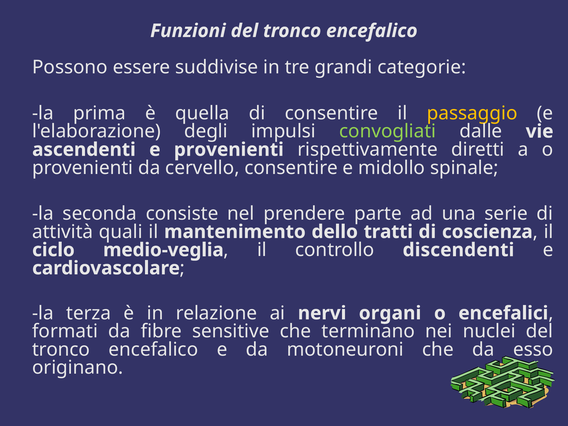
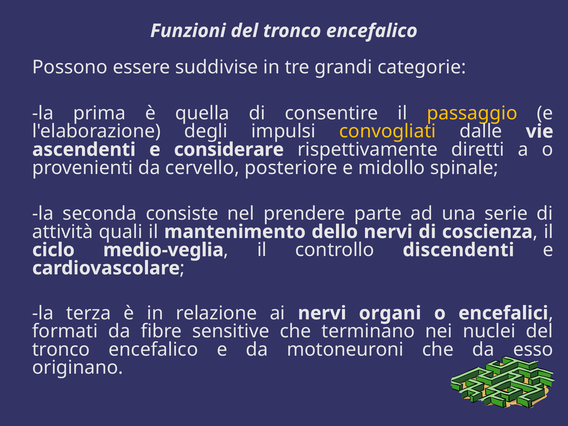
convogliati colour: light green -> yellow (388, 131)
e provenienti: provenienti -> considerare (229, 150)
cervello consentire: consentire -> posteriore (291, 168)
dello tratti: tratti -> nervi (388, 232)
